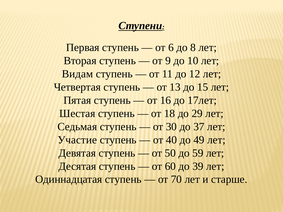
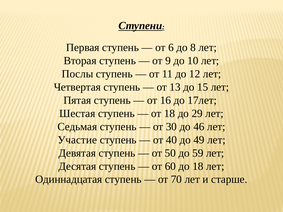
Видам: Видам -> Послы (77, 74)
37: 37 -> 46 (199, 127)
до 39: 39 -> 18 (198, 166)
